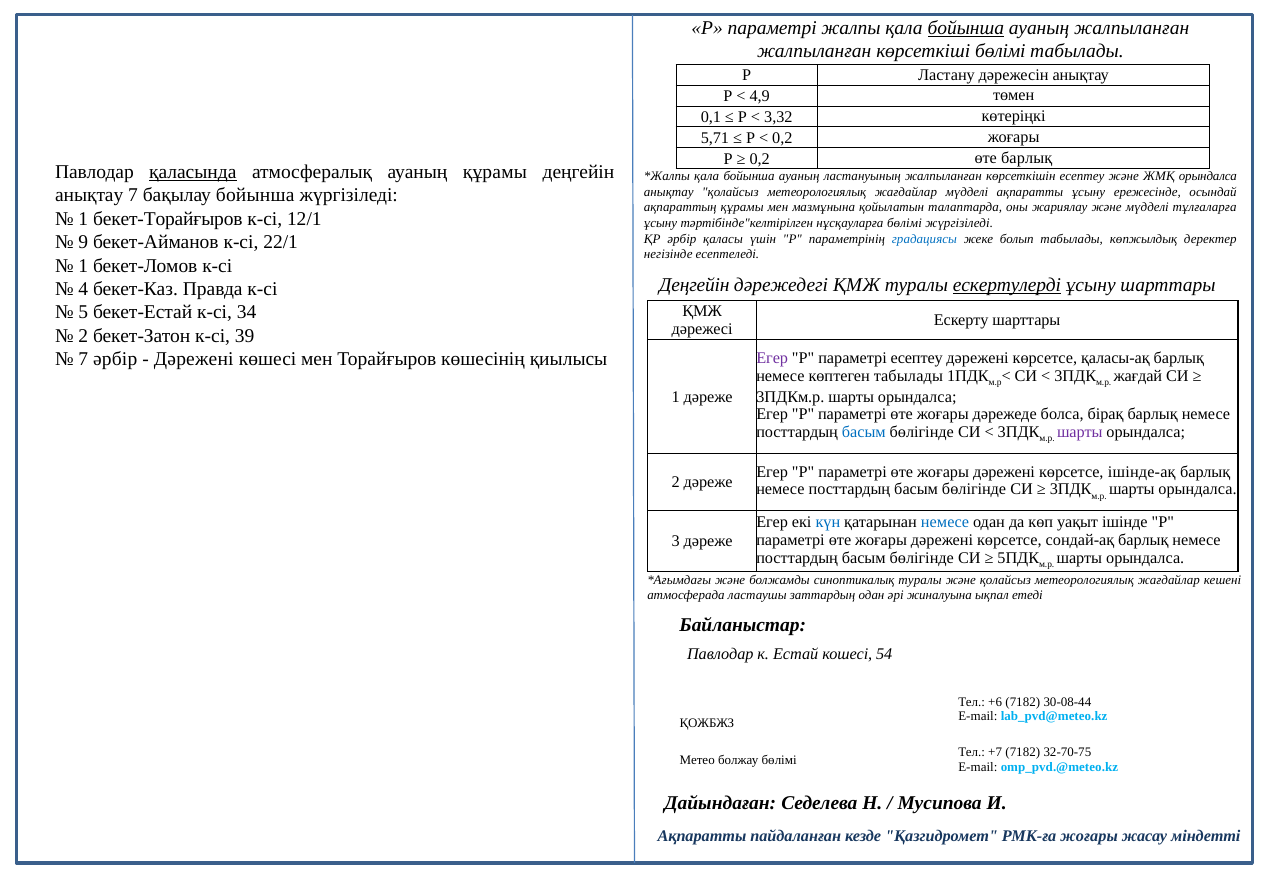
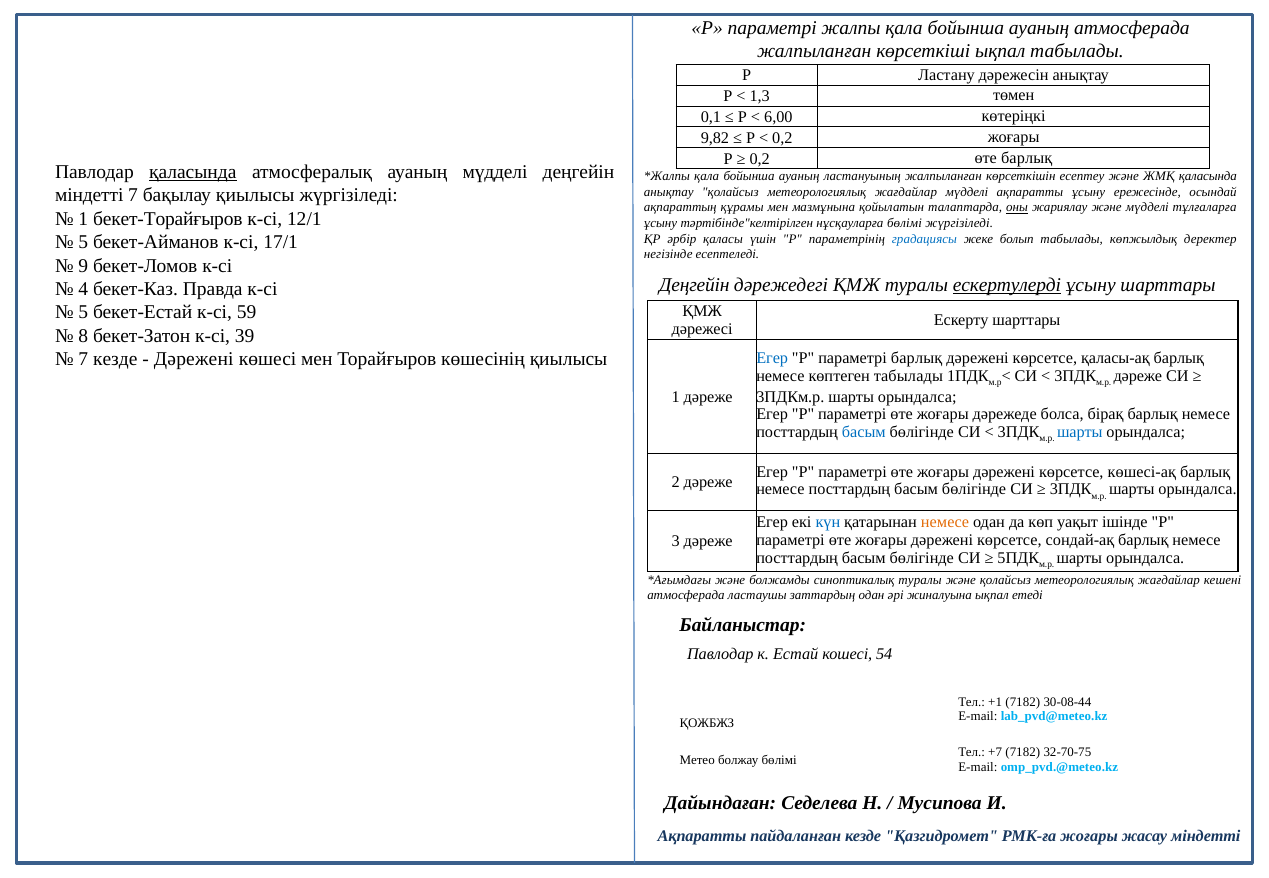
бойынша underline: present -> none (966, 28)
ауаның жалпыланған: жалпыланған -> атмосферада (1132, 28)
көрсеткіші бөлімі: бөлімі -> ықпал (1000, 51)
4,9: 4,9 -> 1,3 (760, 96)
3,32: 3,32 -> 6,00 (778, 117)
5,71: 5,71 -> 9,82 (715, 138)
ауаның құрамы: құрамы -> мүдделі (495, 172)
ЖМҚ орындалса: орындалса -> қаласында (1208, 177)
анықтау: анықтау -> міндетті (89, 196)
бақылау бойынша: бойынша -> қиылысы (255, 196)
оны underline: none -> present (1017, 208)
9: 9 -> 5 (83, 242)
22/1: 22/1 -> 17/1 (281, 242)
1: 1 -> 9 (83, 266)
34: 34 -> 59 (247, 313)
2: 2 -> 8 (83, 336)
7 әрбір: әрбір -> кезде (115, 360)
Егер colour: purple -> blue (772, 358)
параметрі есептеу: есептеу -> барлық (917, 358)
жағдай: жағдай -> дәреже (1138, 376)
шарты colour: purple -> blue (1080, 433)
ішінде-ақ: ішінде-ақ -> көшесі-ақ (1142, 472)
немесе colour: blue -> orange (945, 522)
+6: +6 -> +1 (995, 702)
